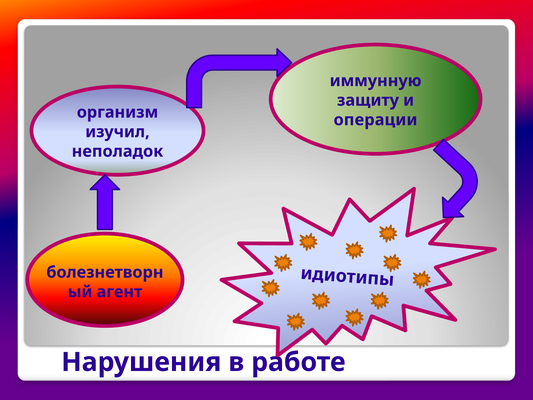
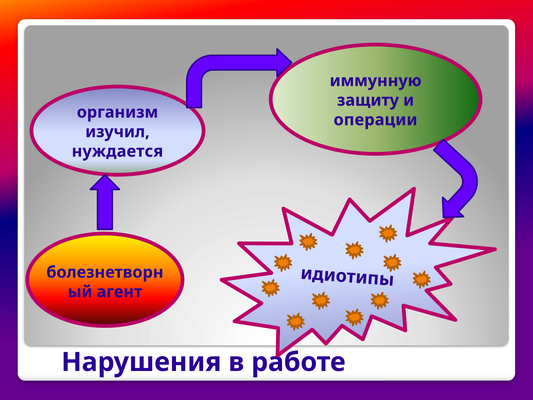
неполадок: неполадок -> нуждается (117, 151)
